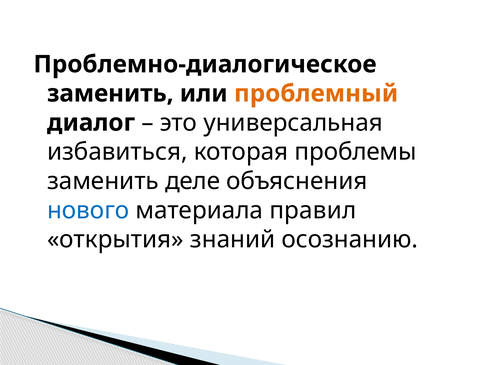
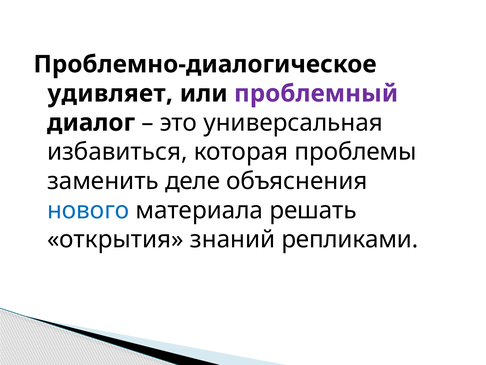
заменить: заменить -> удивляет (110, 93)
проблемный colour: orange -> purple (316, 93)
правил: правил -> решать (313, 210)
осознанию: осознанию -> репликами (350, 239)
